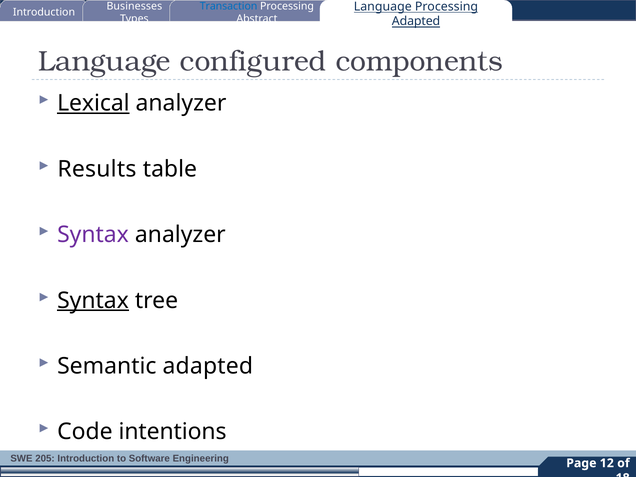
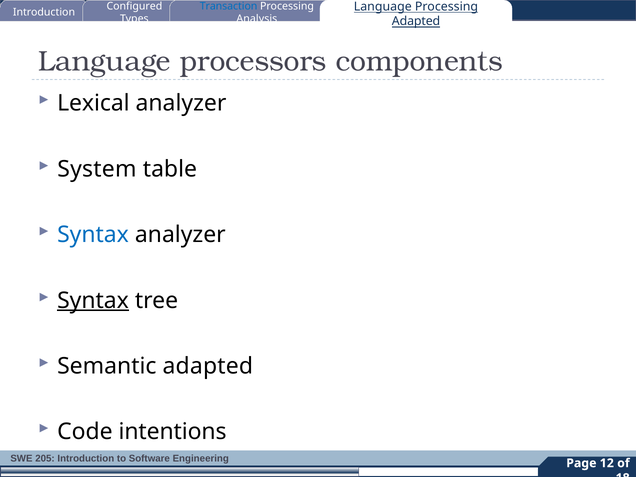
Businesses: Businesses -> Configured (134, 6)
Abstract: Abstract -> Analysis (257, 19)
configured: configured -> processors (253, 61)
Lexical underline: present -> none (93, 103)
Results: Results -> System (97, 169)
Syntax colour: purple -> blue (93, 235)
